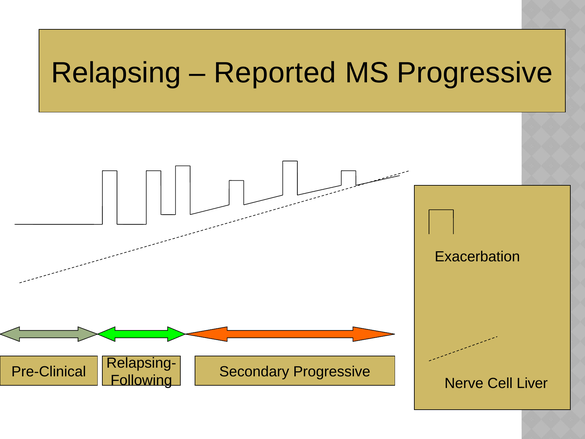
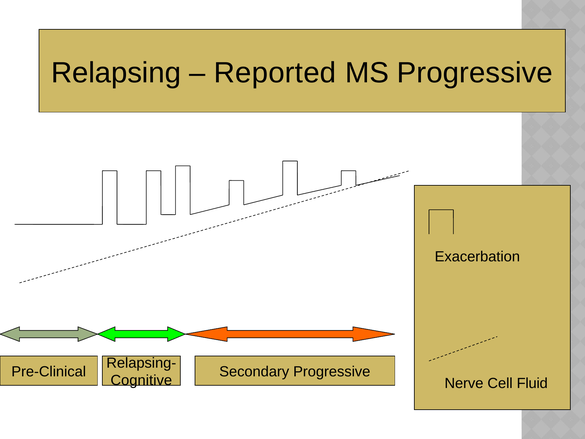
Following: Following -> Cognitive (141, 380)
Liver: Liver -> Fluid (532, 383)
